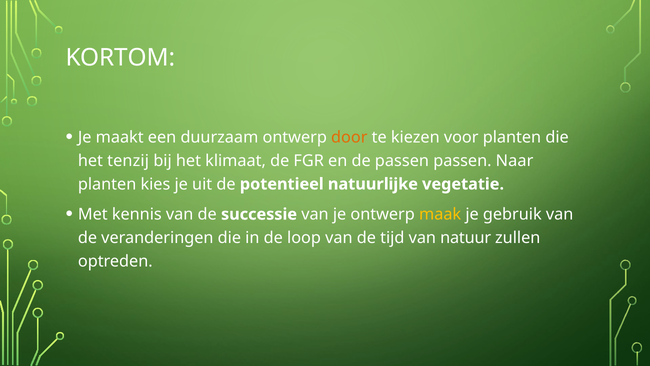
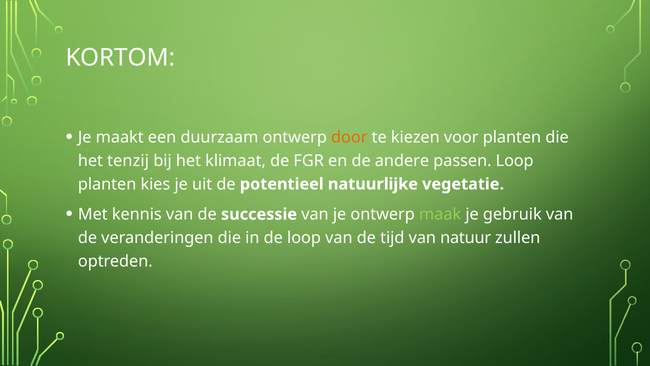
de passen: passen -> andere (402, 161)
passen Naar: Naar -> Loop (515, 161)
maak colour: yellow -> light green (440, 214)
